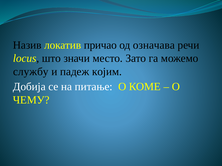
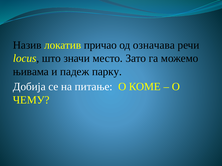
службу: службу -> њивама (31, 72)
којим: којим -> парку (107, 72)
